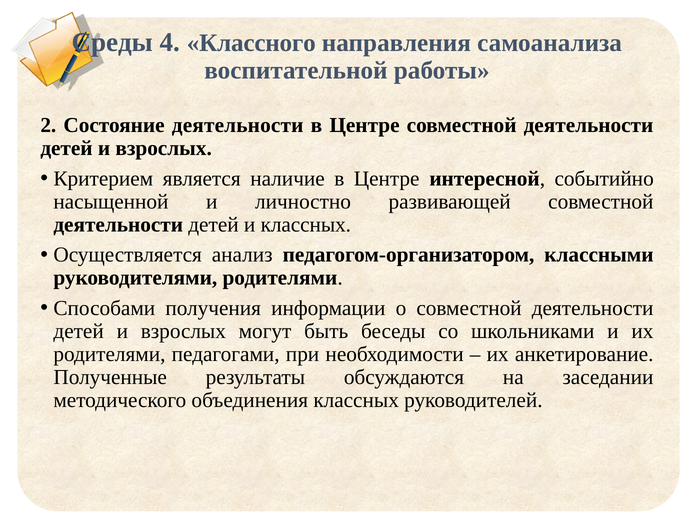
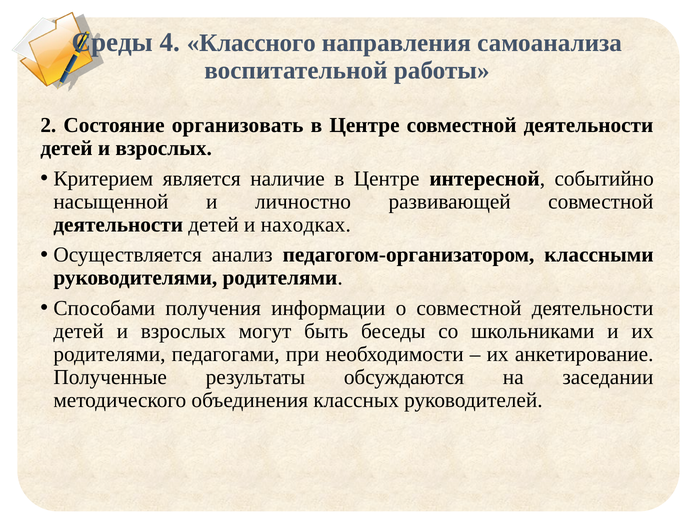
Состояние деятельности: деятельности -> организовать (238, 125)
и классных: классных -> находках (306, 224)
